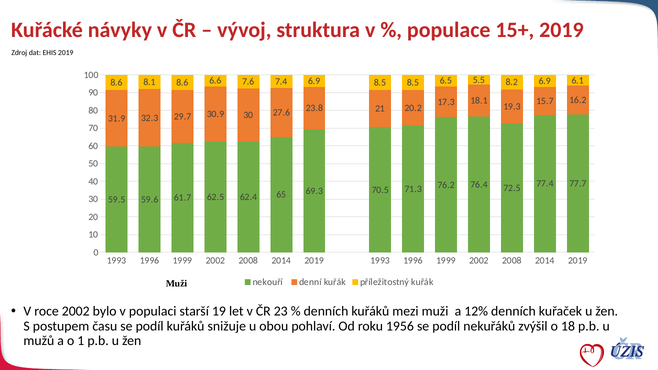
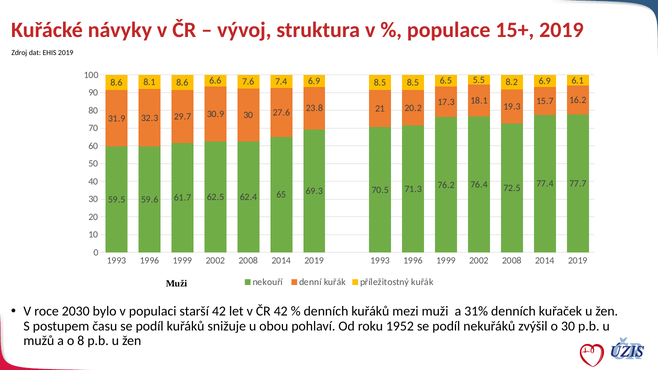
roce 2002: 2002 -> 2030 (76, 311)
starší 19: 19 -> 42 (219, 311)
ČR 23: 23 -> 42 (281, 311)
12%: 12% -> 31% (476, 311)
1956: 1956 -> 1952 (400, 326)
o 18: 18 -> 30 (568, 326)
1: 1 -> 8 (81, 341)
